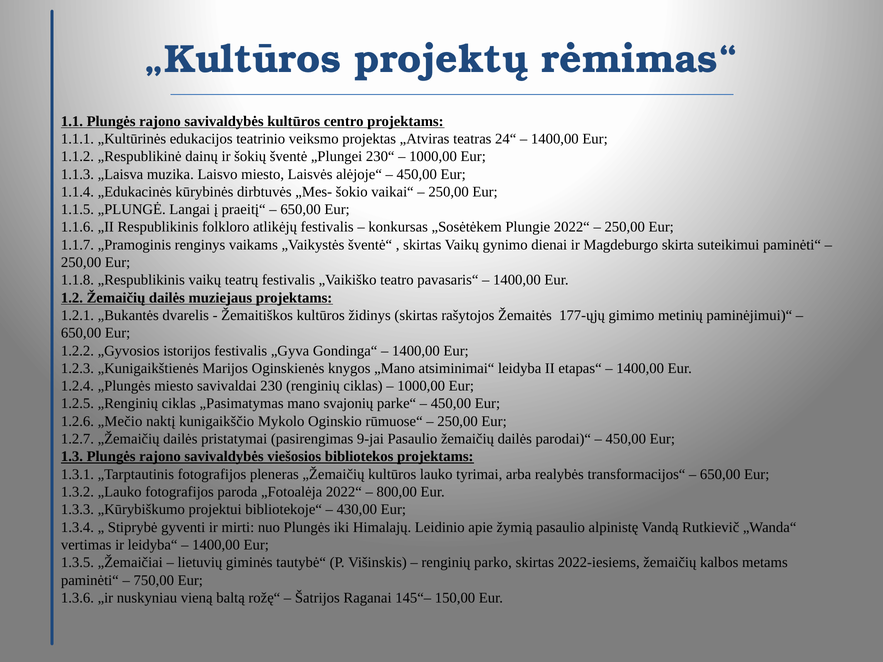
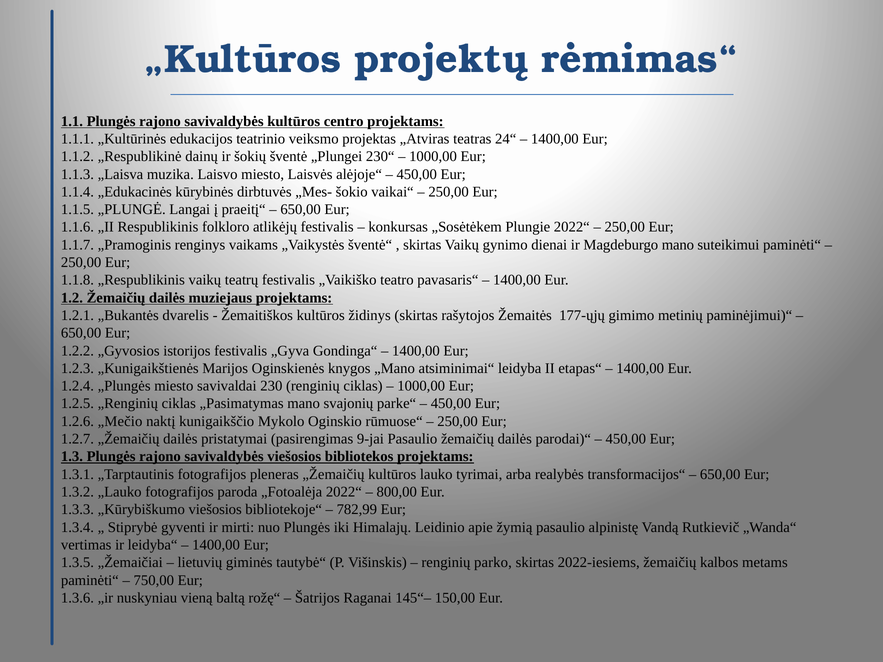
Magdeburgo skirta: skirta -> mano (678, 245)
„Kūrybiškumo projektui: projektui -> viešosios (215, 510)
430,00: 430,00 -> 782,99 (357, 510)
